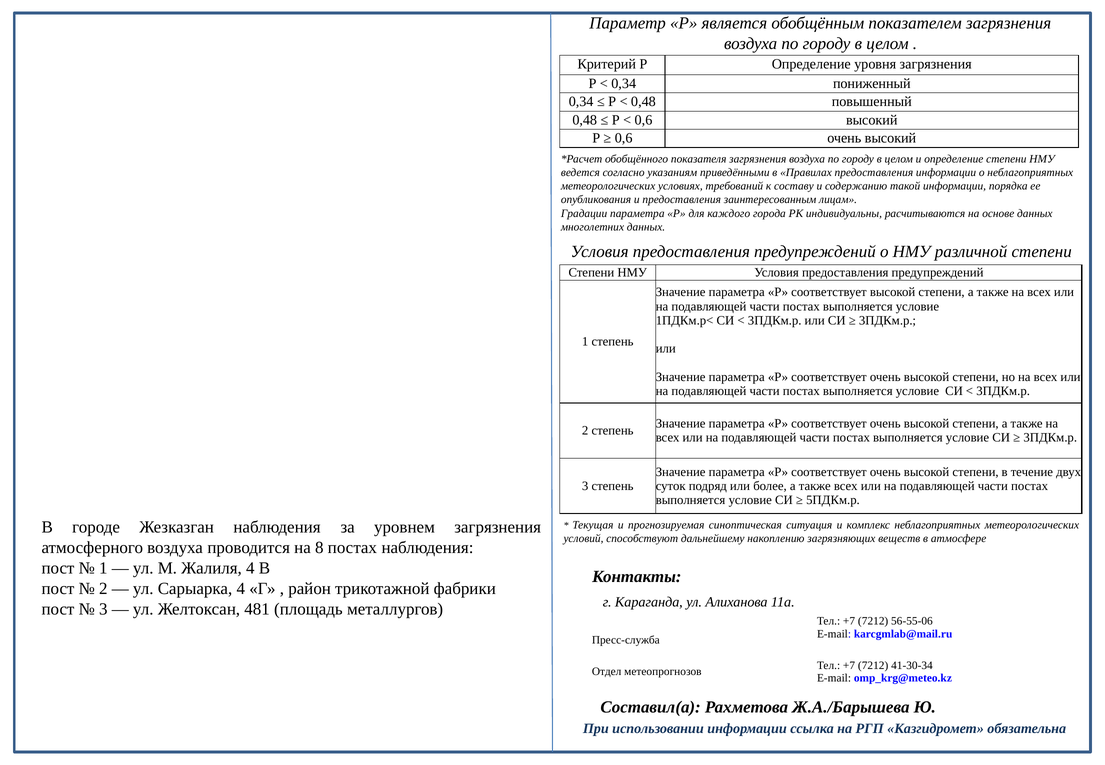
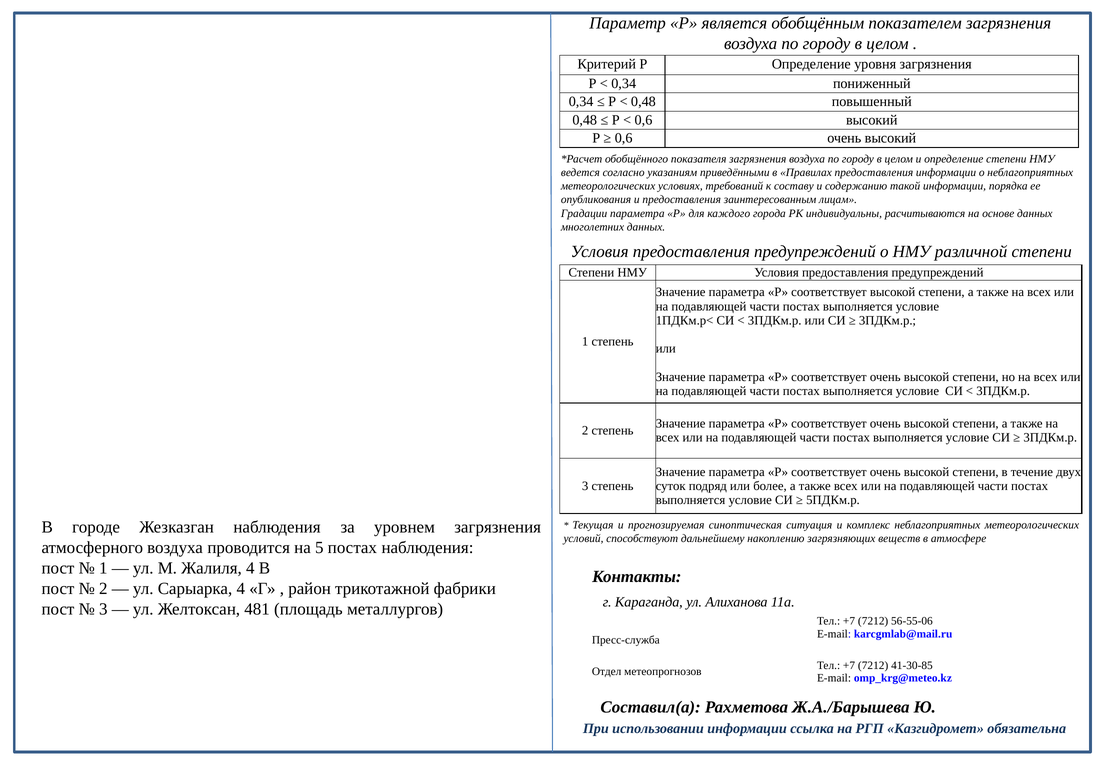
8: 8 -> 5 (319, 548)
41-30-34: 41-30-34 -> 41-30-85 (912, 665)
